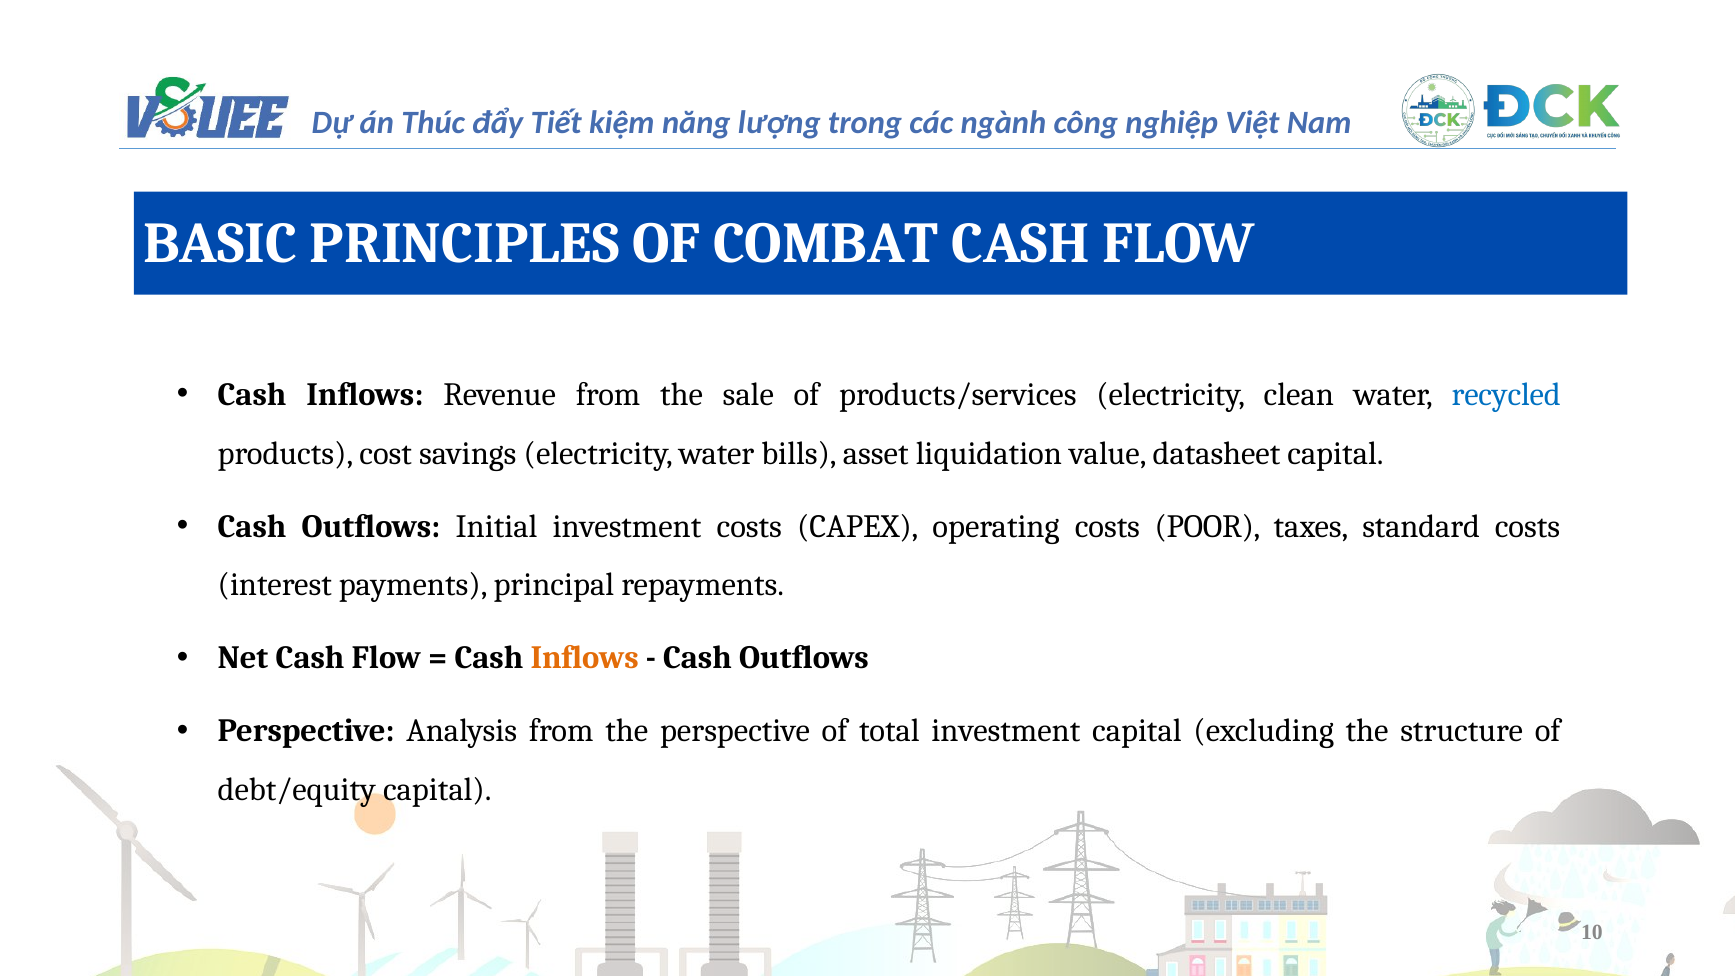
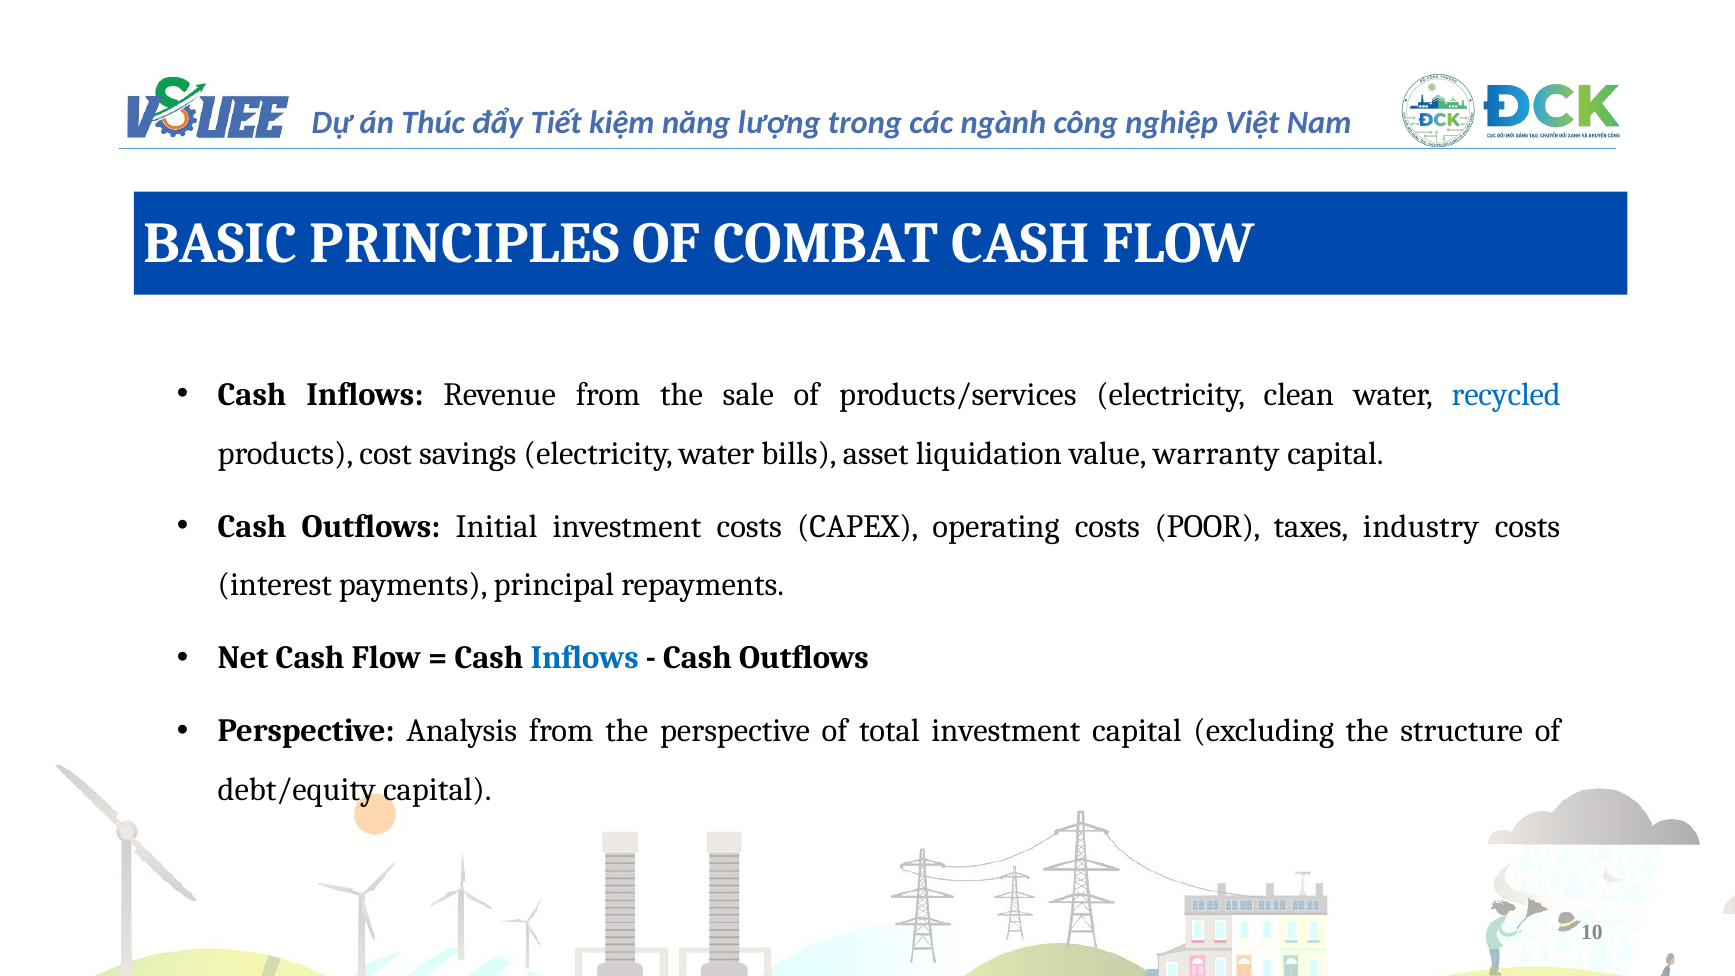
datasheet: datasheet -> warranty (1216, 453)
standard: standard -> industry (1421, 526)
Inflows colour: orange -> blue (585, 658)
